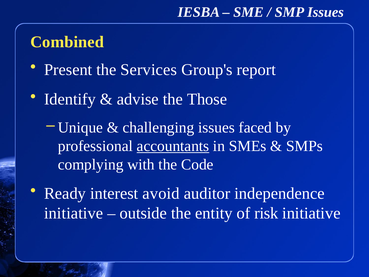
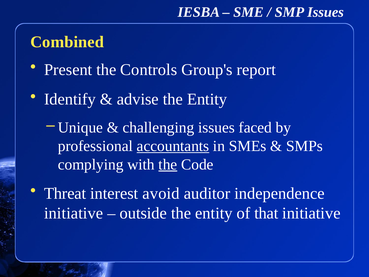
Services: Services -> Controls (149, 70)
advise the Those: Those -> Entity (207, 99)
the underline: none -> present (168, 164)
Ready: Ready -> Threat (65, 193)
risk: risk -> that (266, 213)
